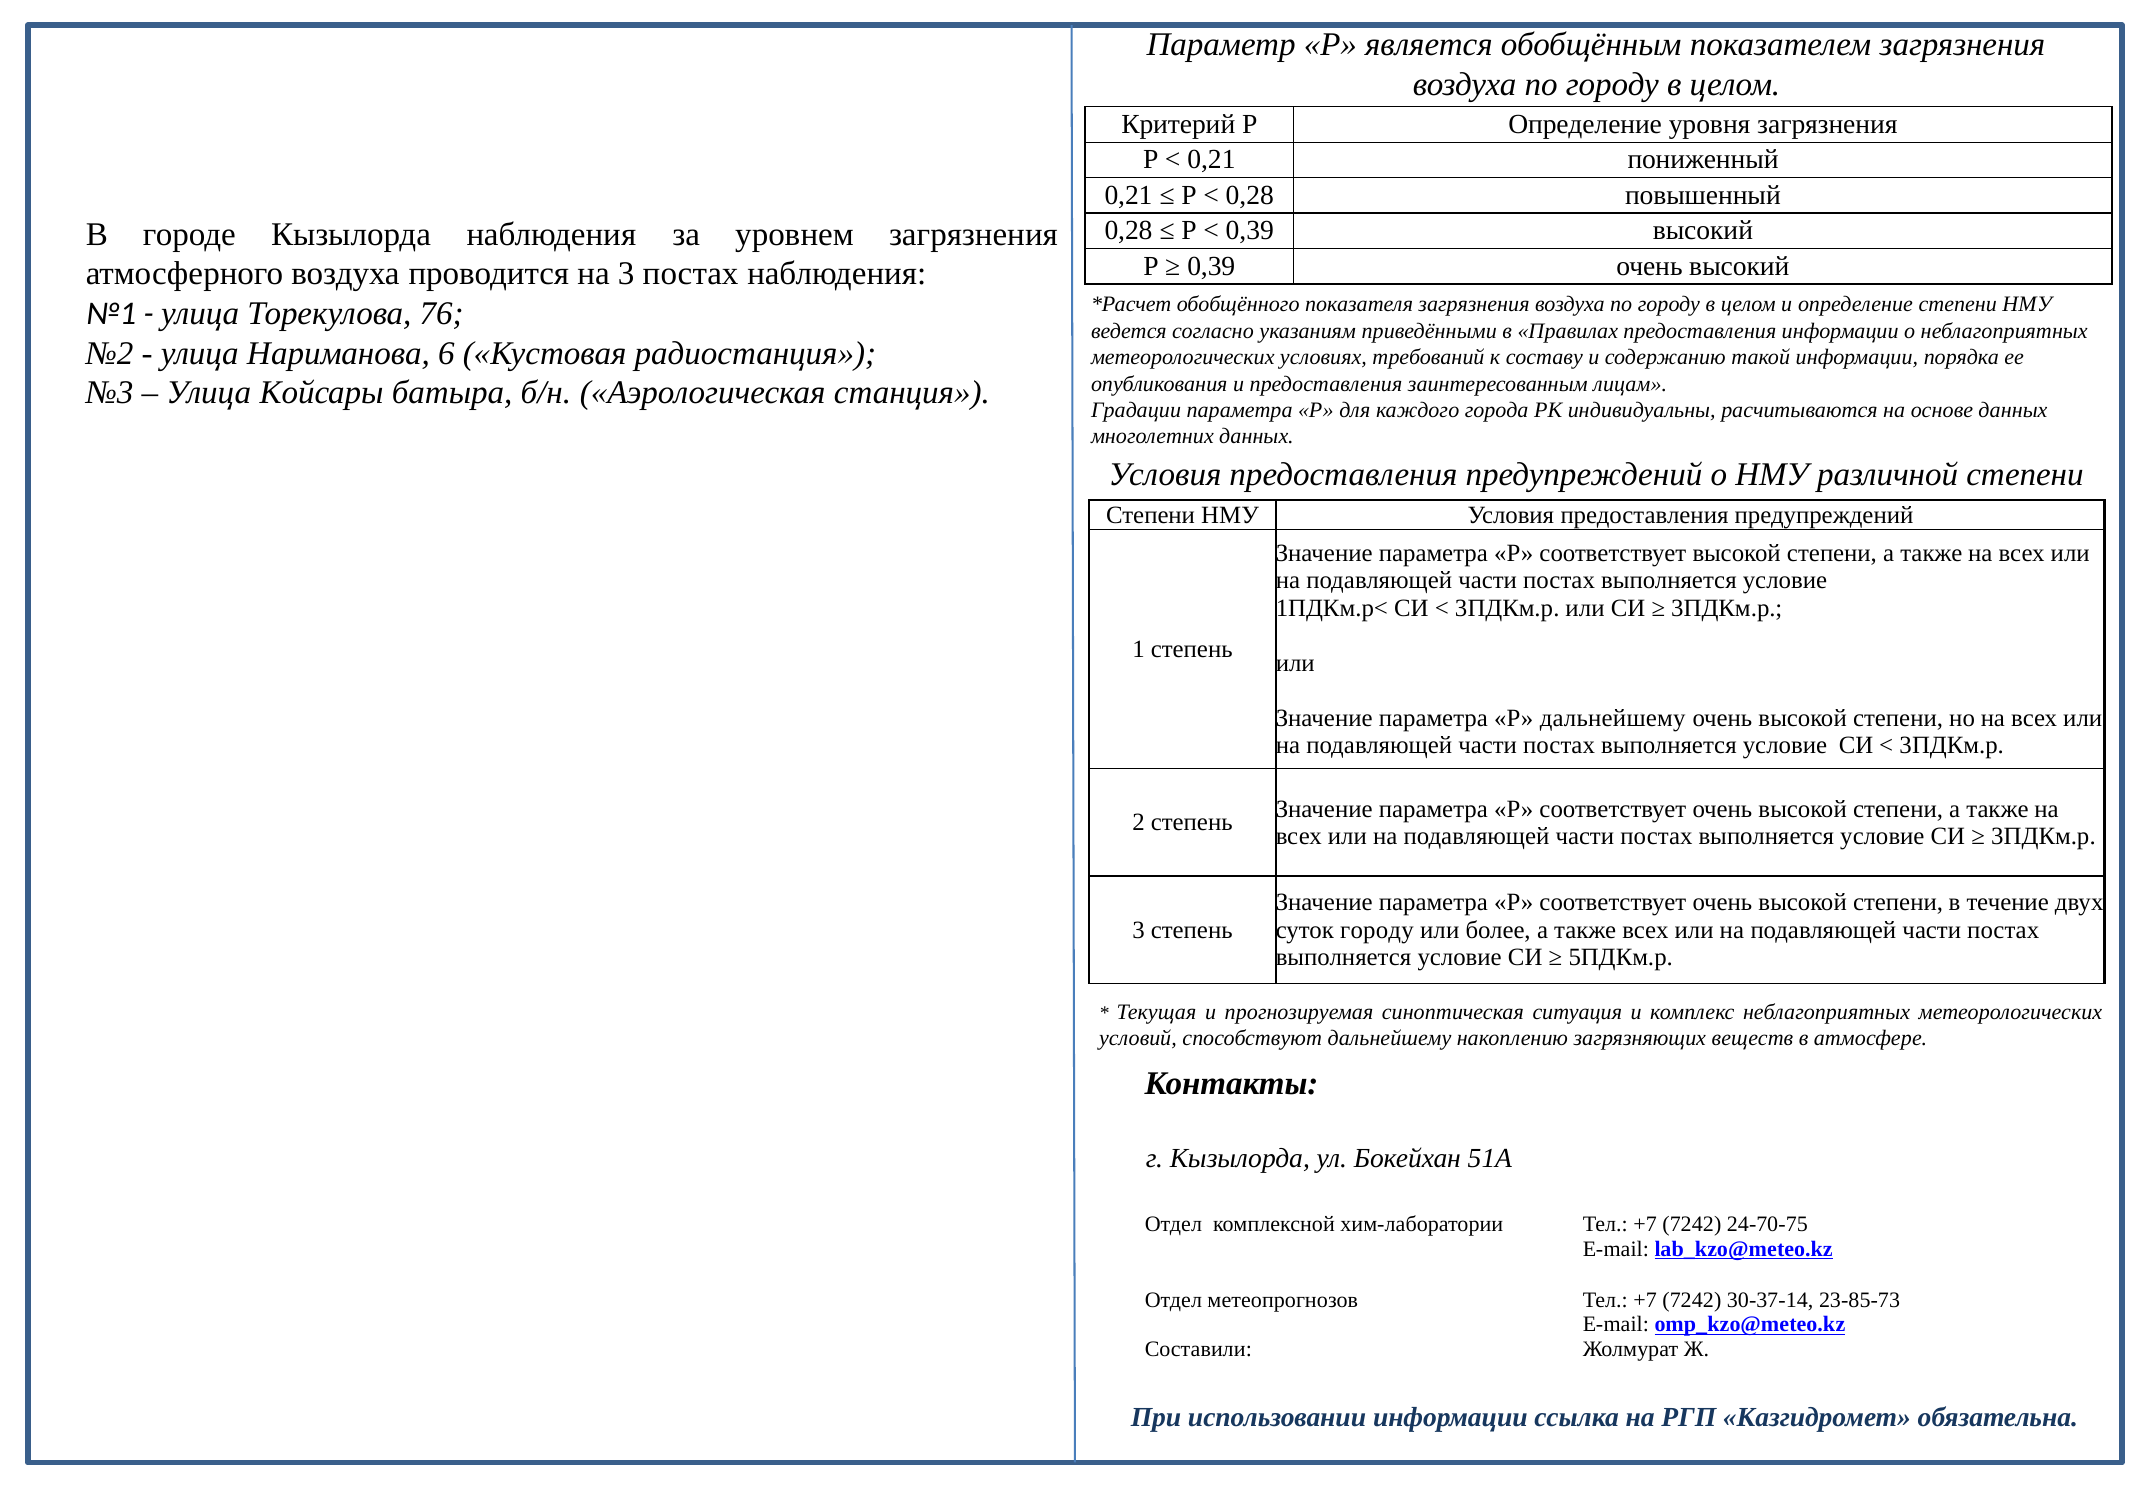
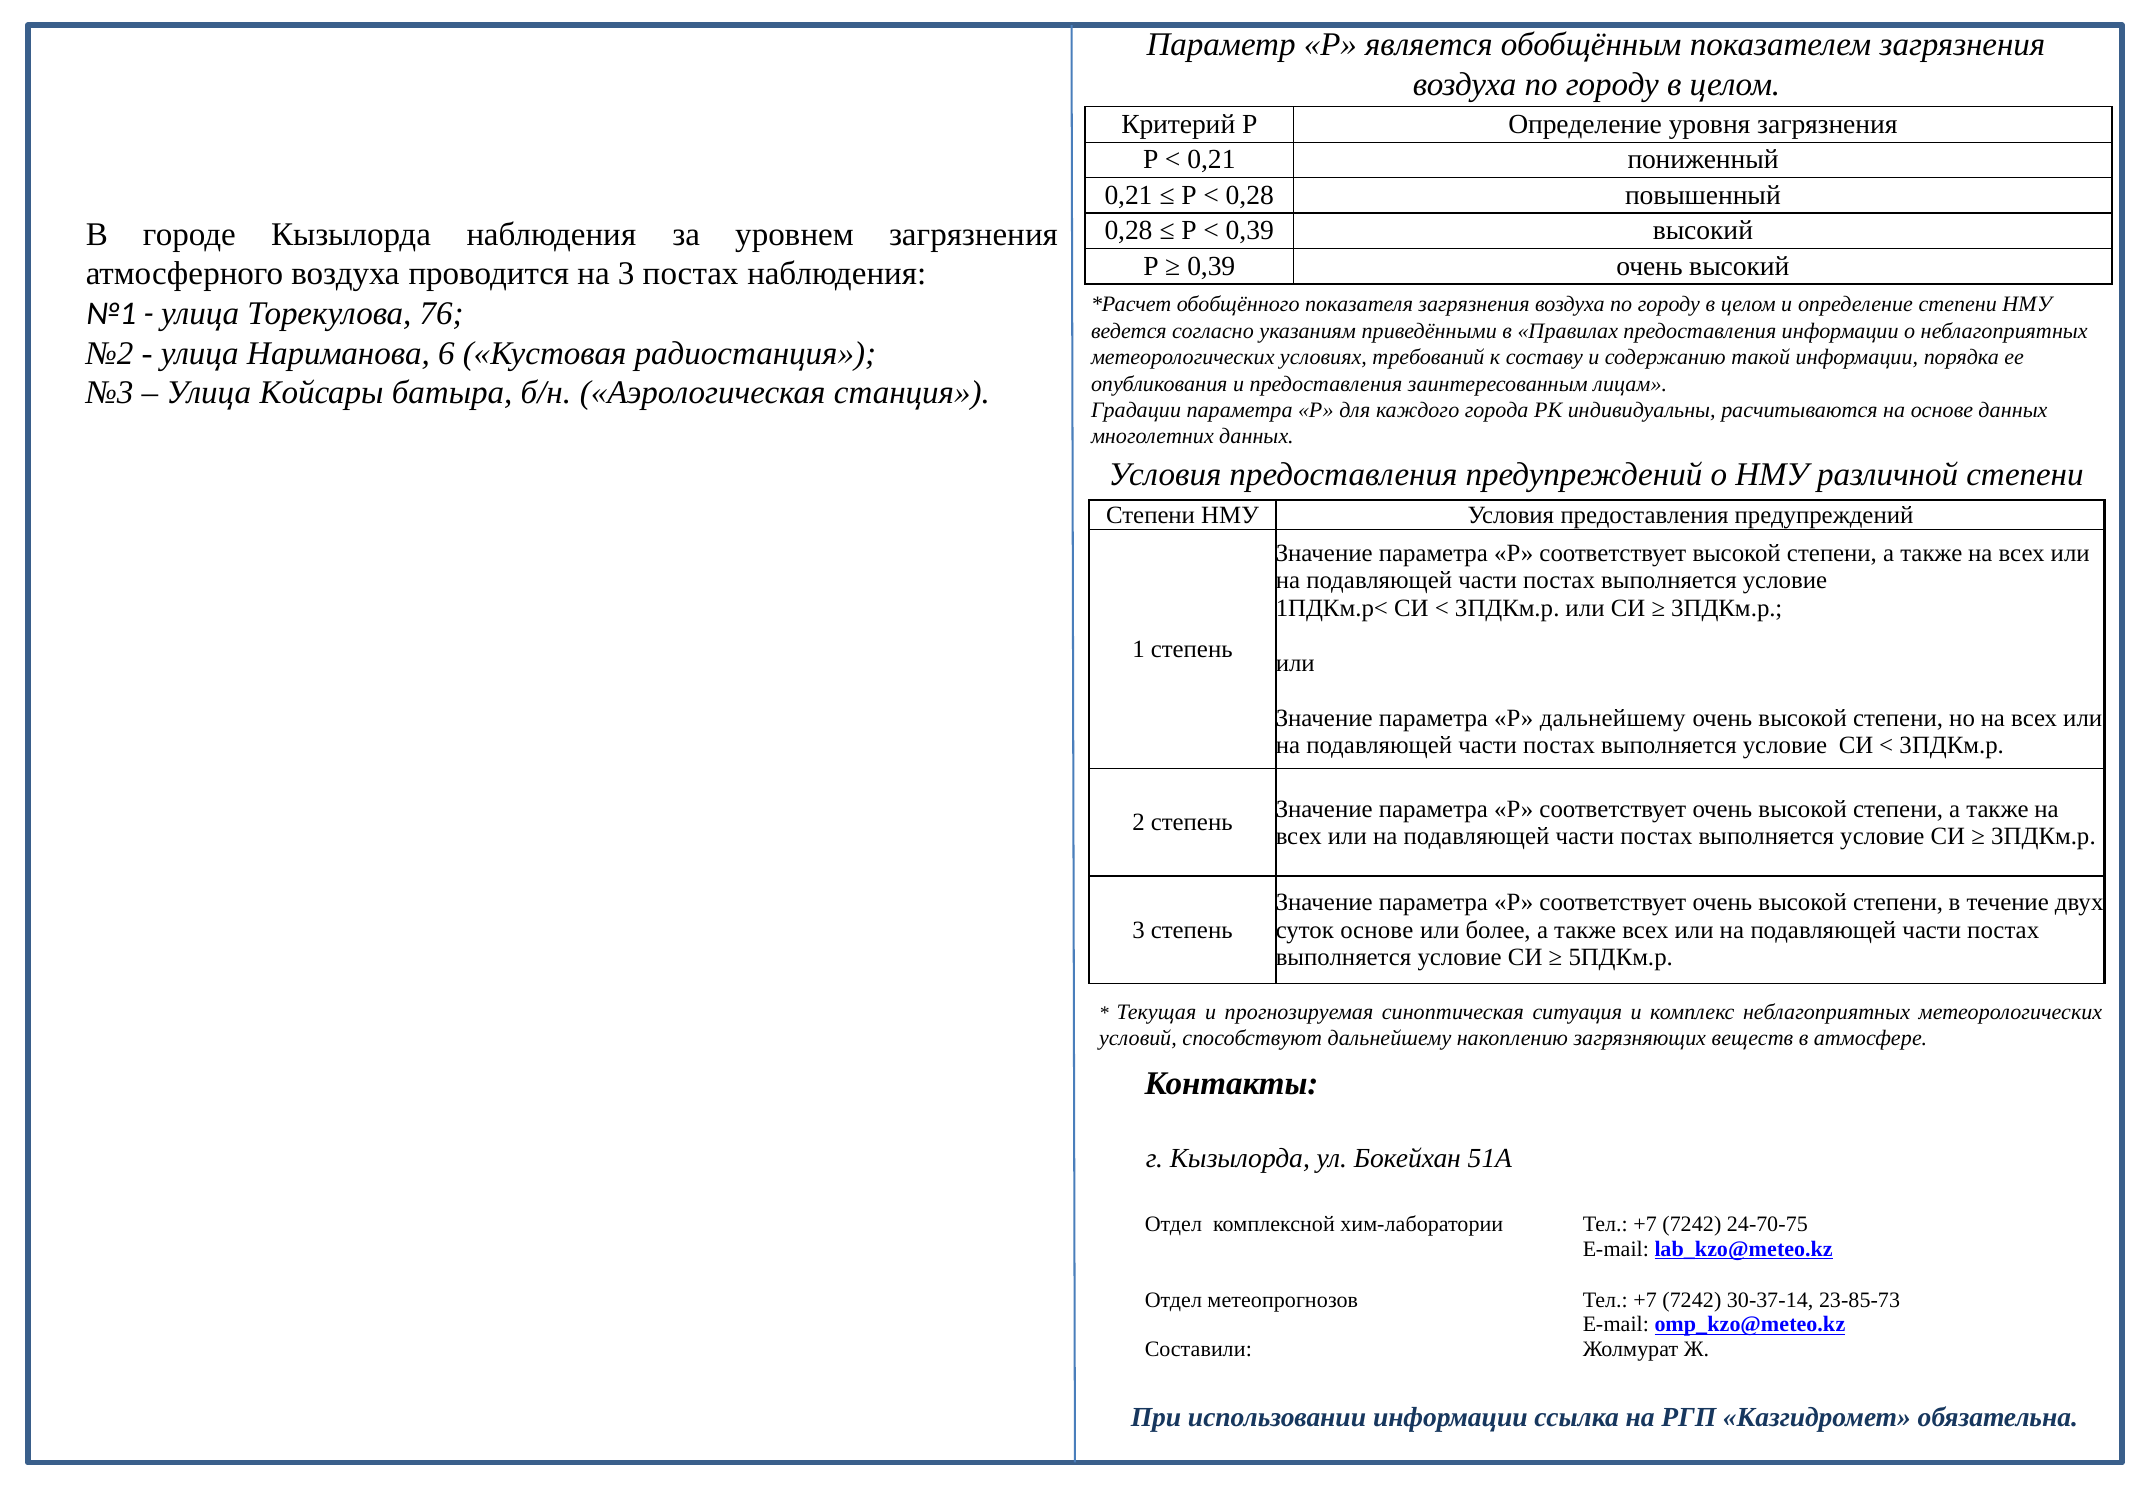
суток городу: городу -> основе (1377, 930)
